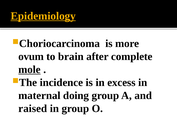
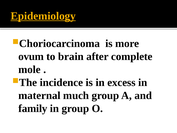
mole underline: present -> none (30, 69)
doing: doing -> much (76, 95)
raised: raised -> family (33, 108)
